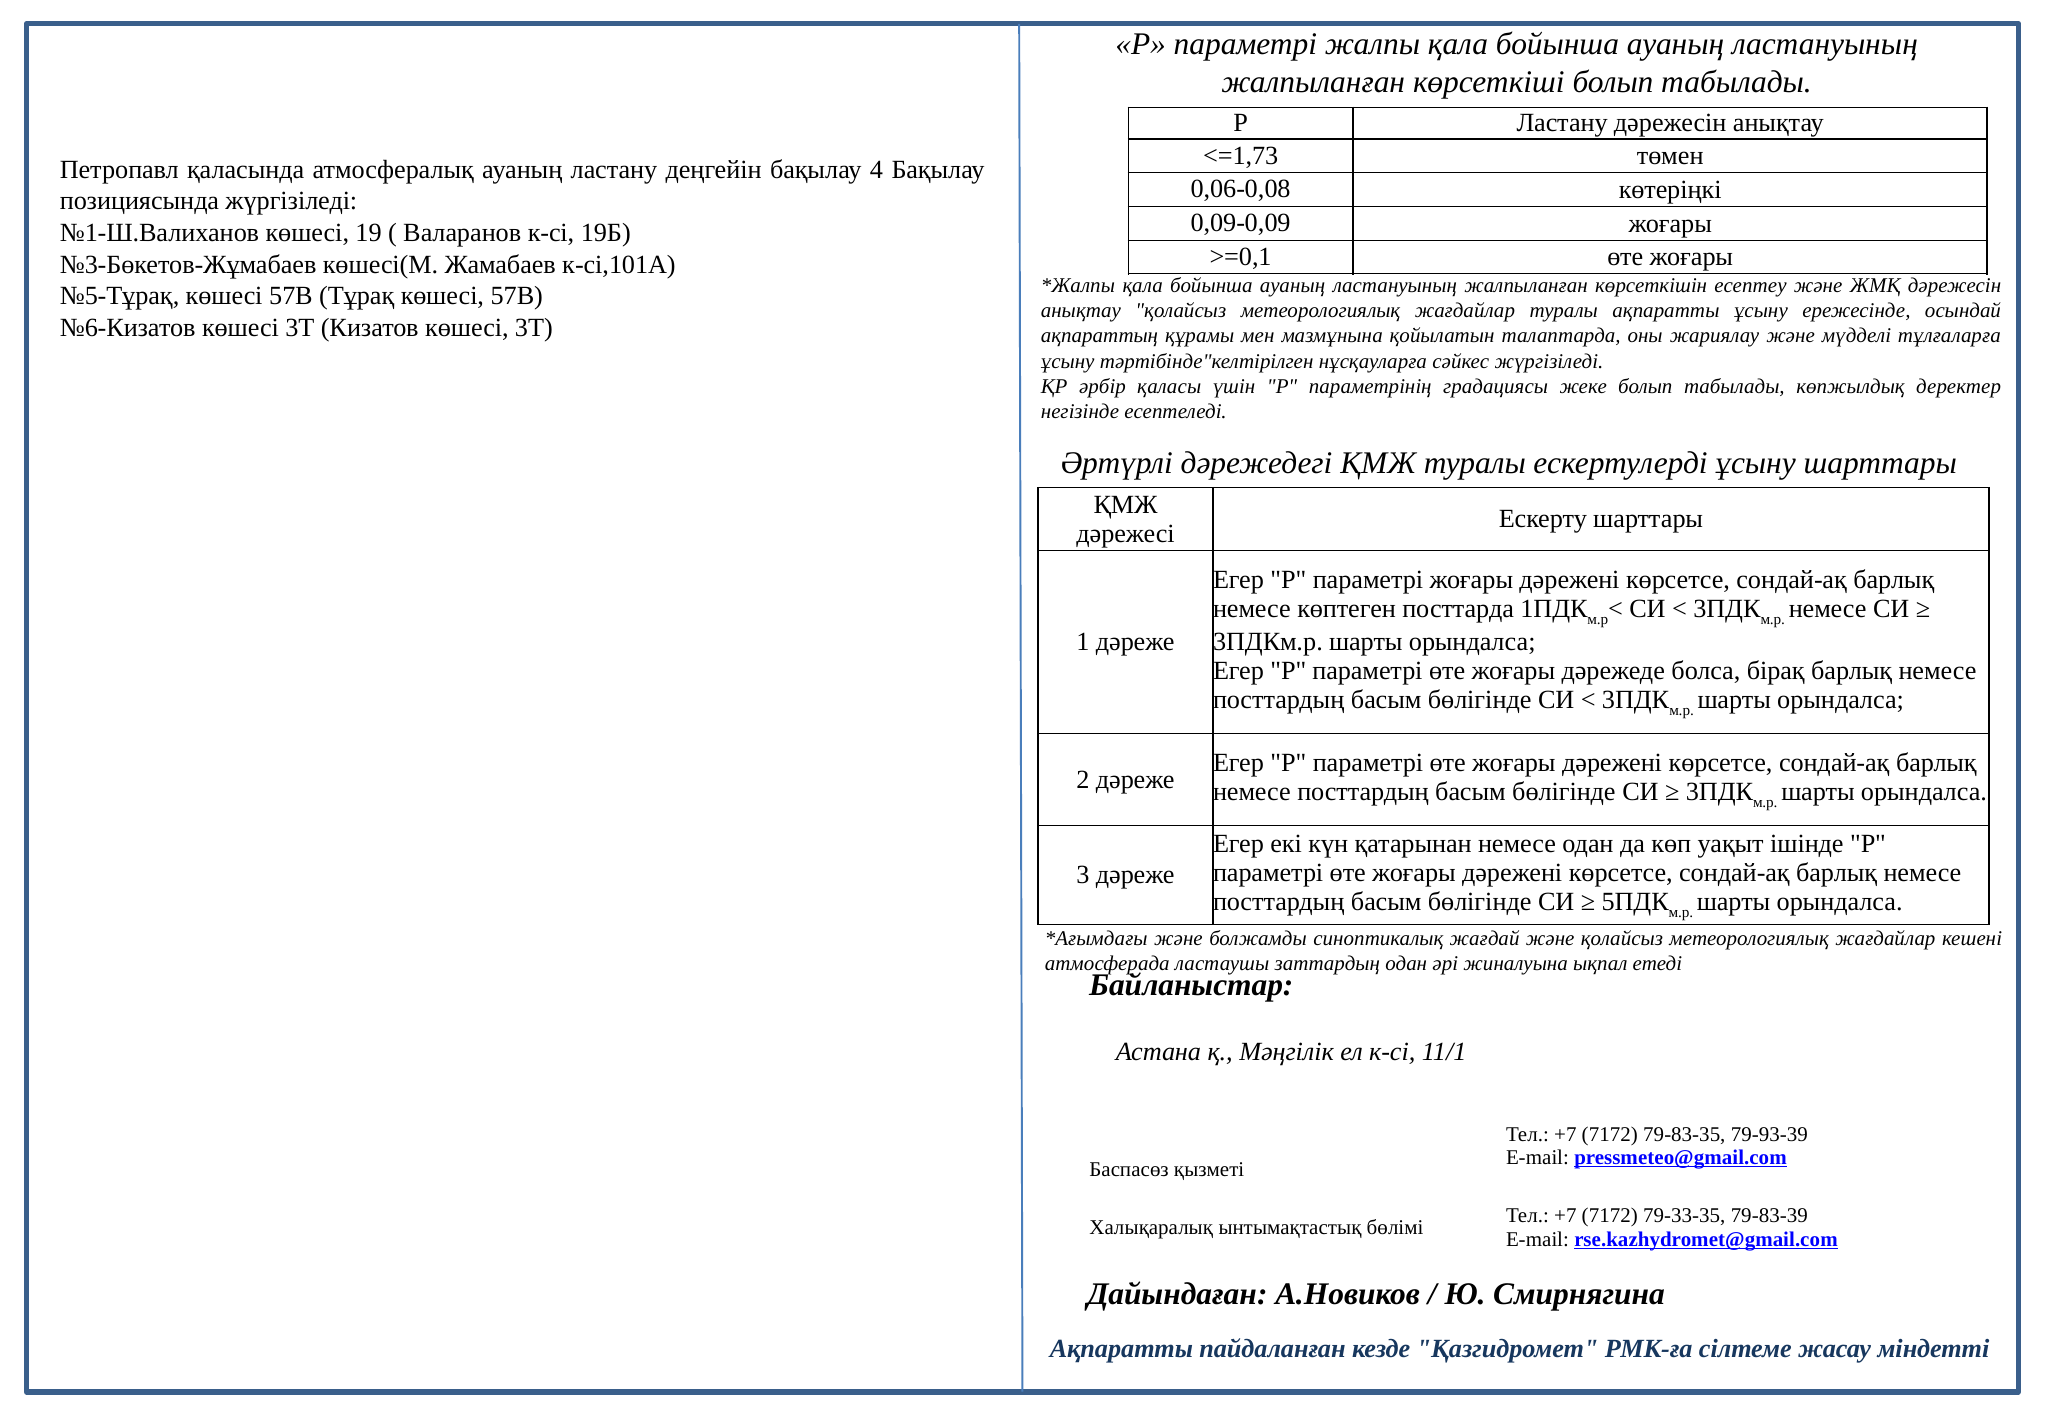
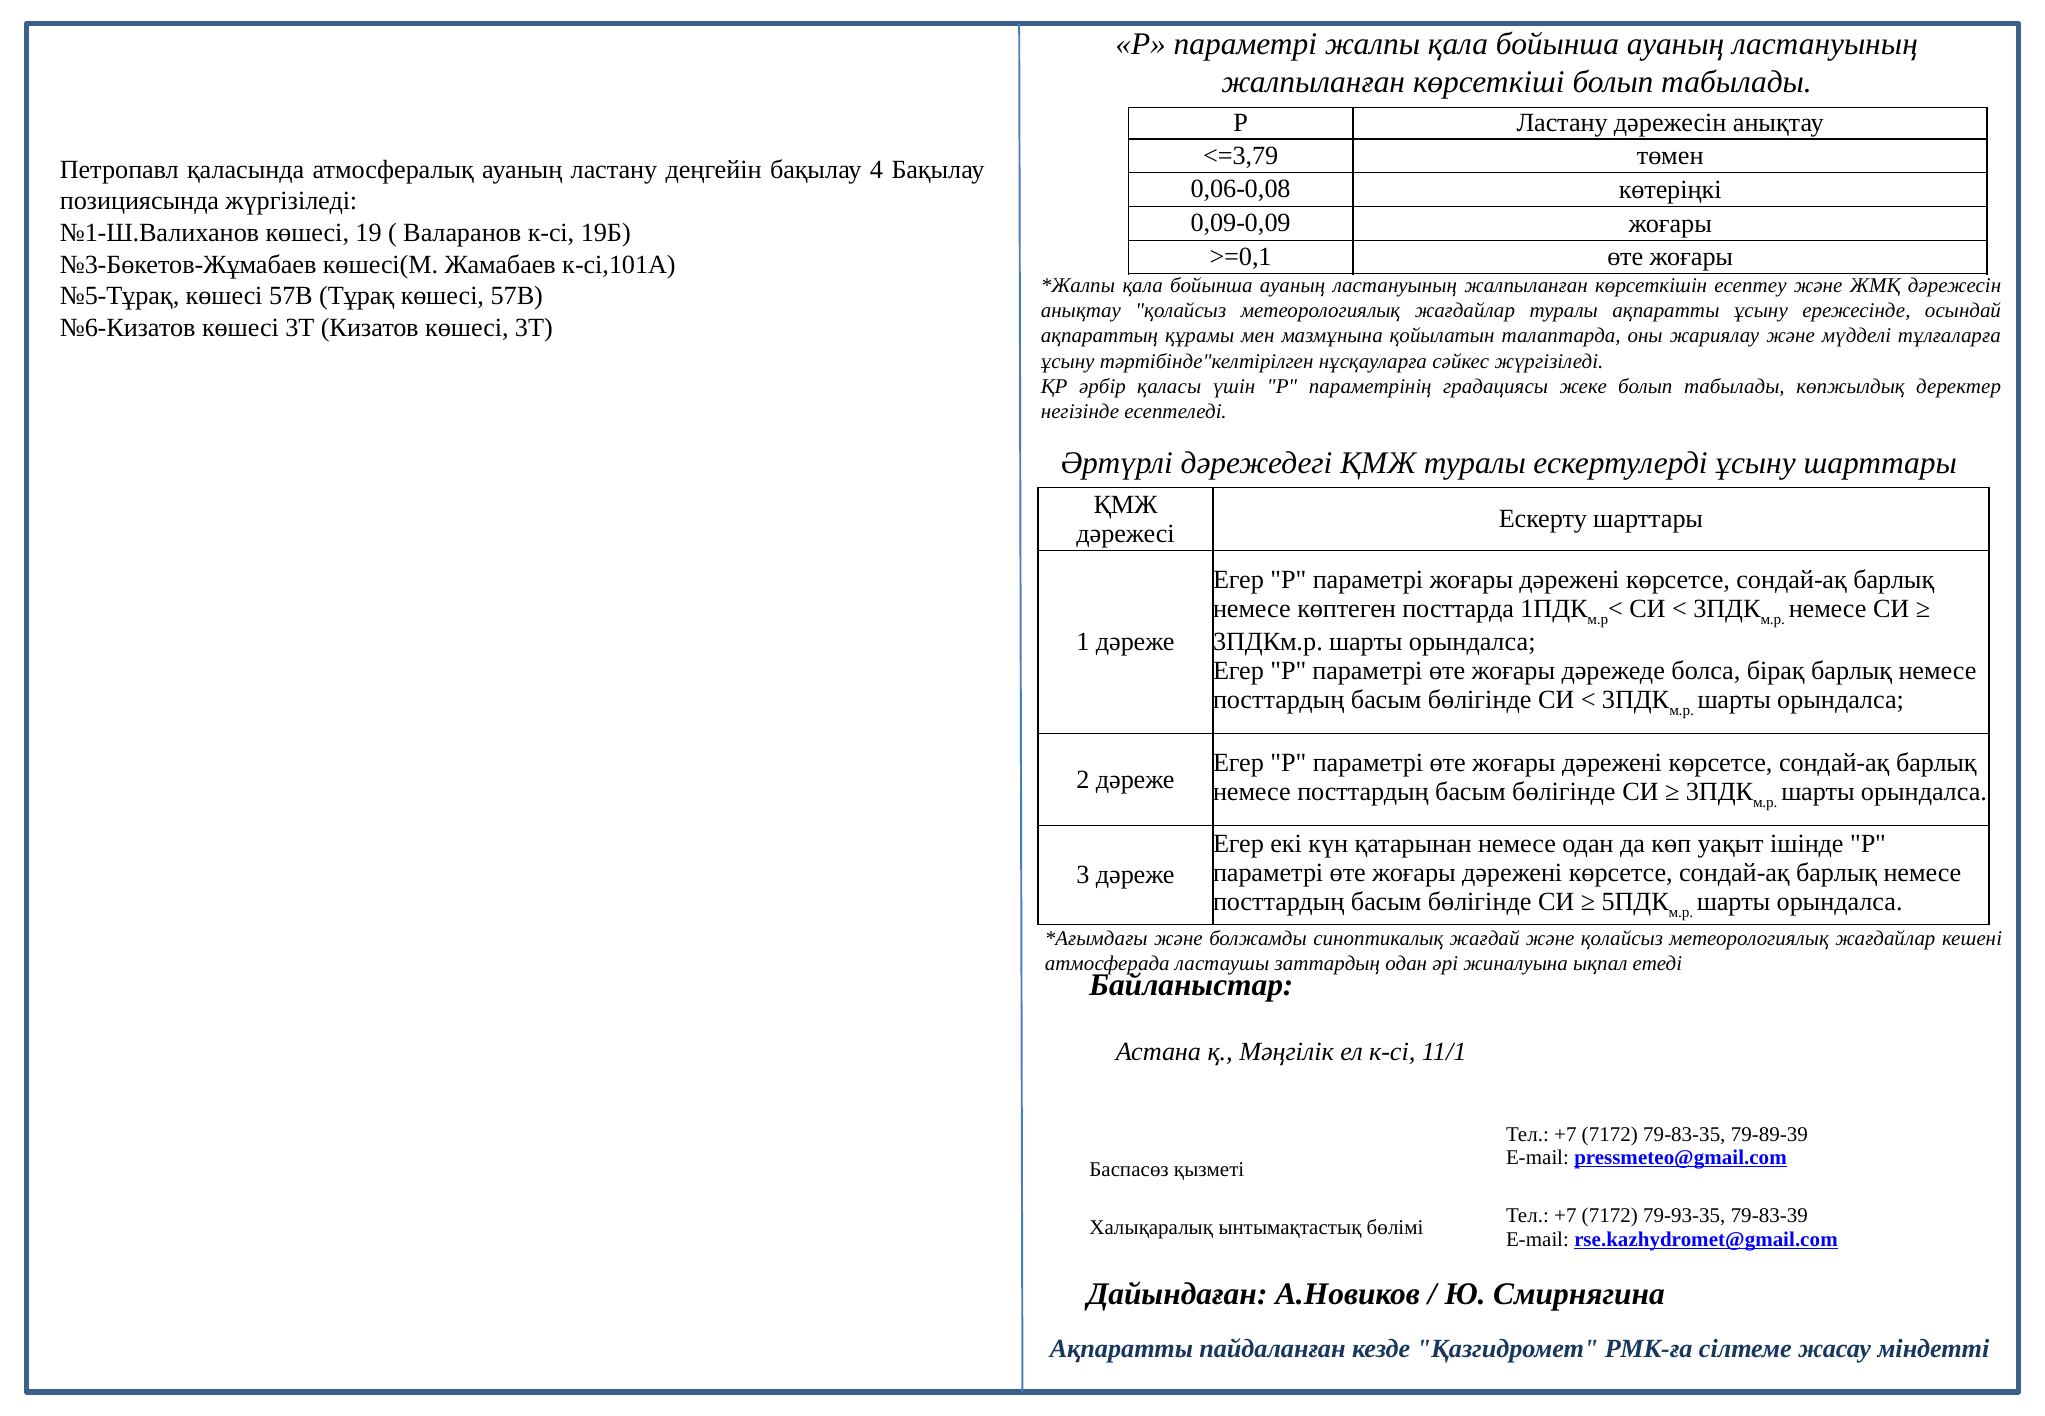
<=1,73: <=1,73 -> <=3,79 (1241, 156)
79-93-39: 79-93-39 -> 79-89-39 (1769, 1134)
79-33-35: 79-33-35 -> 79-93-35 (1684, 1216)
